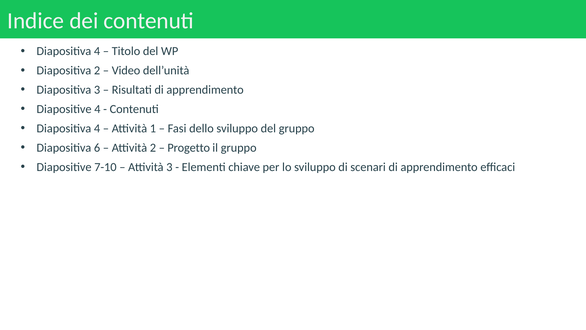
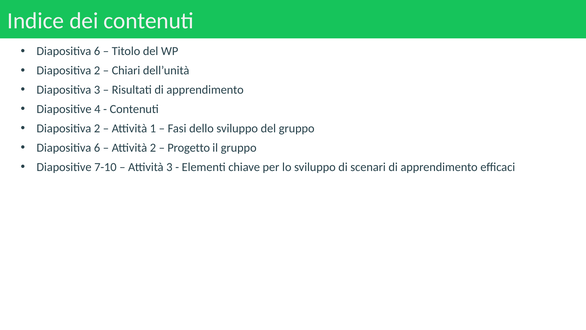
4: 4 -> 6 (97, 51)
Video: Video -> Chiari (126, 70)
4: 4 -> 2 (97, 128)
